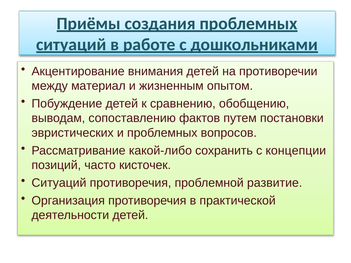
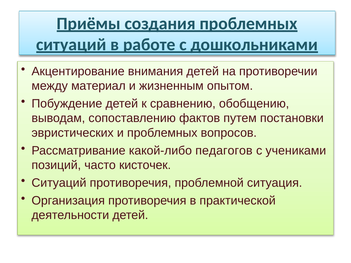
сохранить: сохранить -> педагогов (224, 151)
концепции: концепции -> учениками (296, 151)
развитие: развитие -> ситуация (275, 183)
